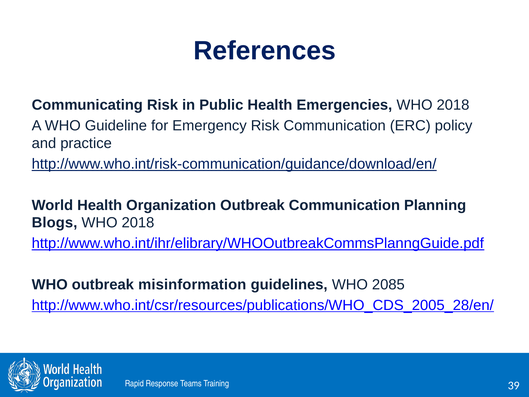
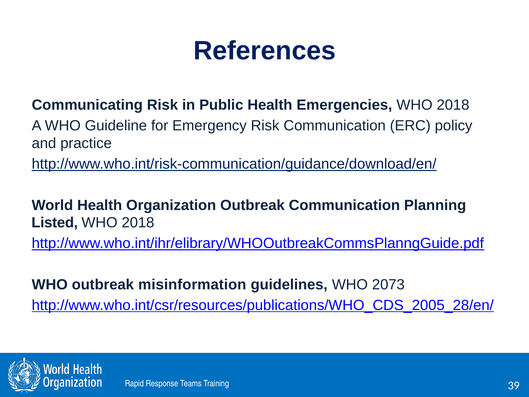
Blogs: Blogs -> Listed (55, 223)
2085: 2085 -> 2073 (388, 284)
